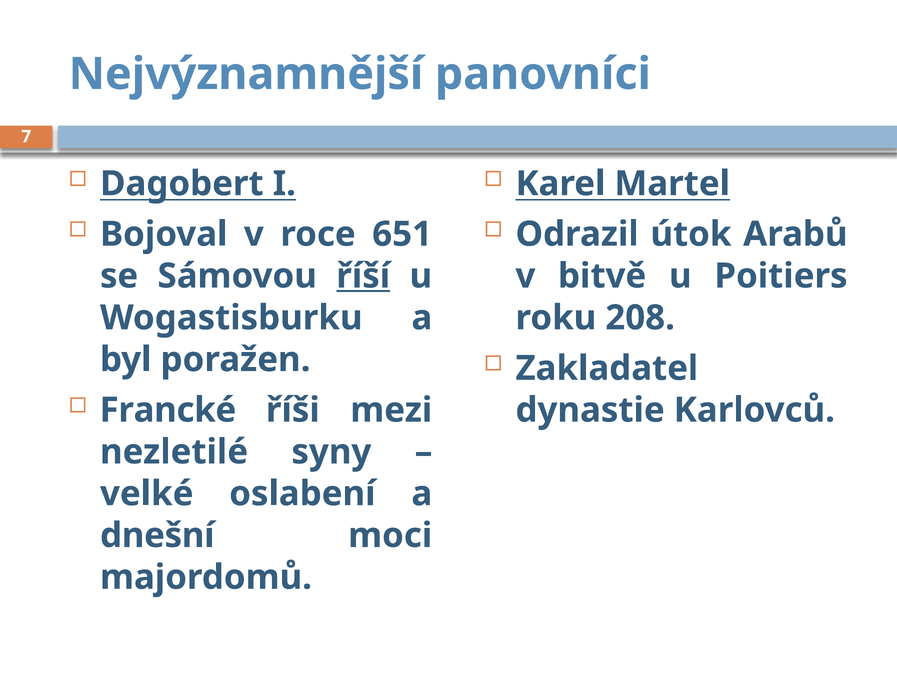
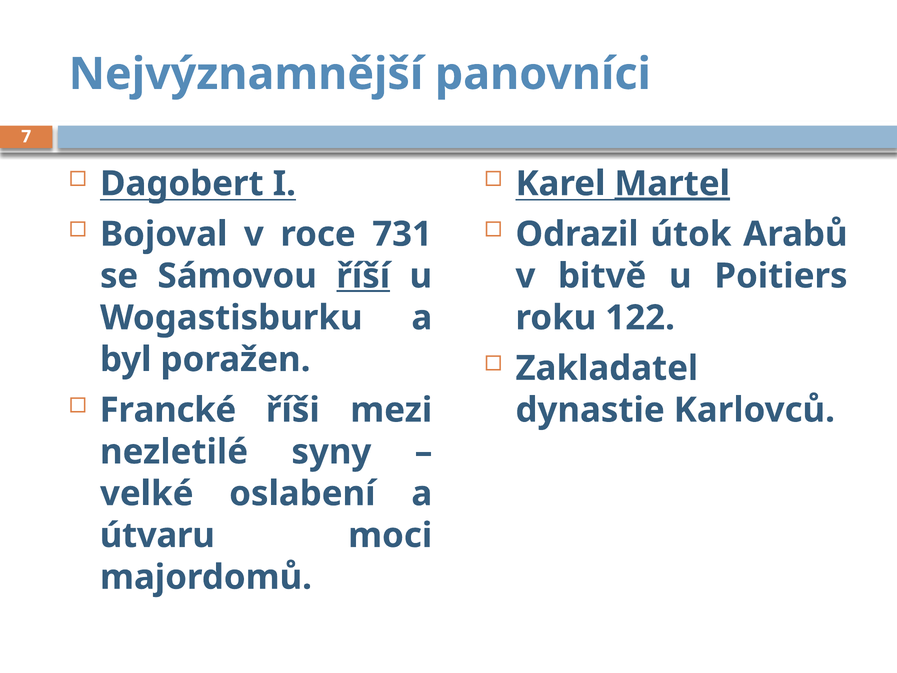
Martel underline: none -> present (672, 184)
651: 651 -> 731 (402, 234)
208: 208 -> 122 (640, 318)
dnešní: dnešní -> útvaru (157, 535)
